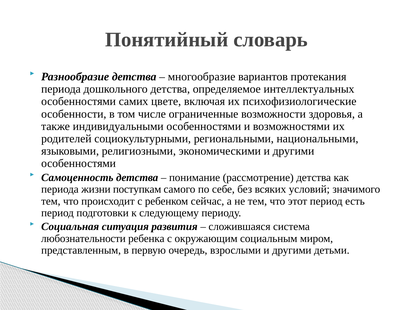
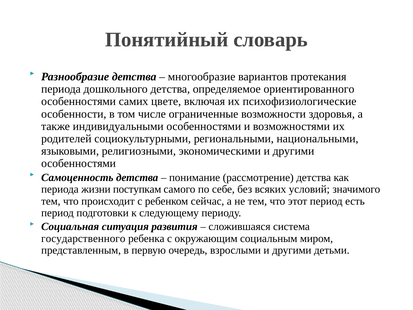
интеллектуальных: интеллектуальных -> ориентированного (309, 89)
любознательности: любознательности -> государственного (83, 238)
